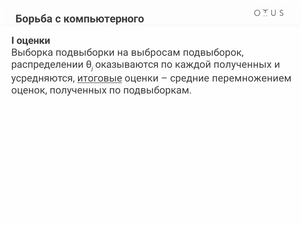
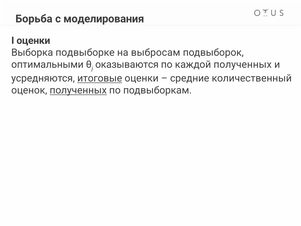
компьютерного: компьютерного -> моделирования (104, 19)
подвыборки: подвыборки -> подвыборке (85, 53)
распределении: распределении -> оптимальными (47, 65)
перемножением: перемножением -> количественный (252, 78)
полученных underline: none -> present (78, 90)
